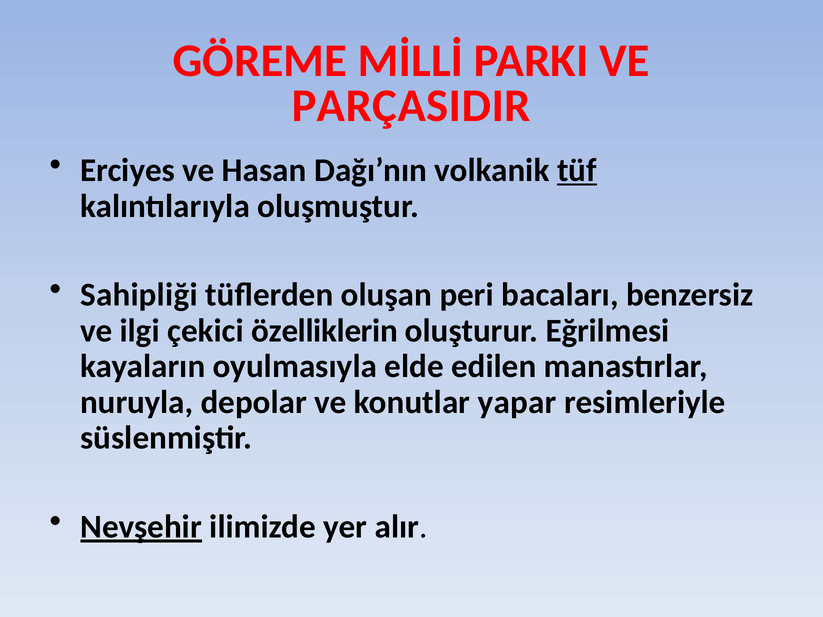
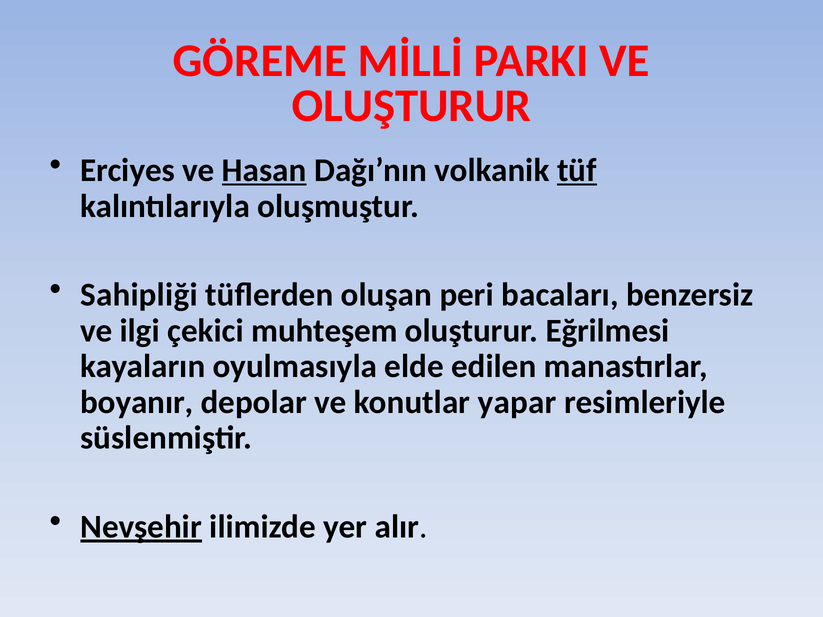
PARÇASIDIR: PARÇASIDIR -> OLUŞTURUR (411, 106)
Hasan underline: none -> present (264, 170)
özelliklerin: özelliklerin -> muhteşem (325, 331)
nuruyla: nuruyla -> boyanır (137, 402)
